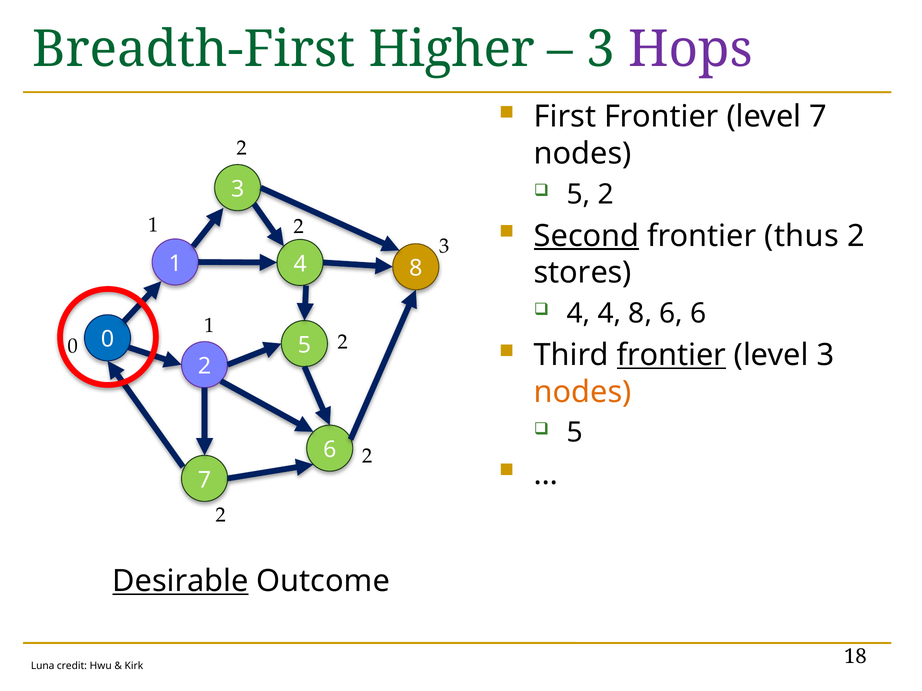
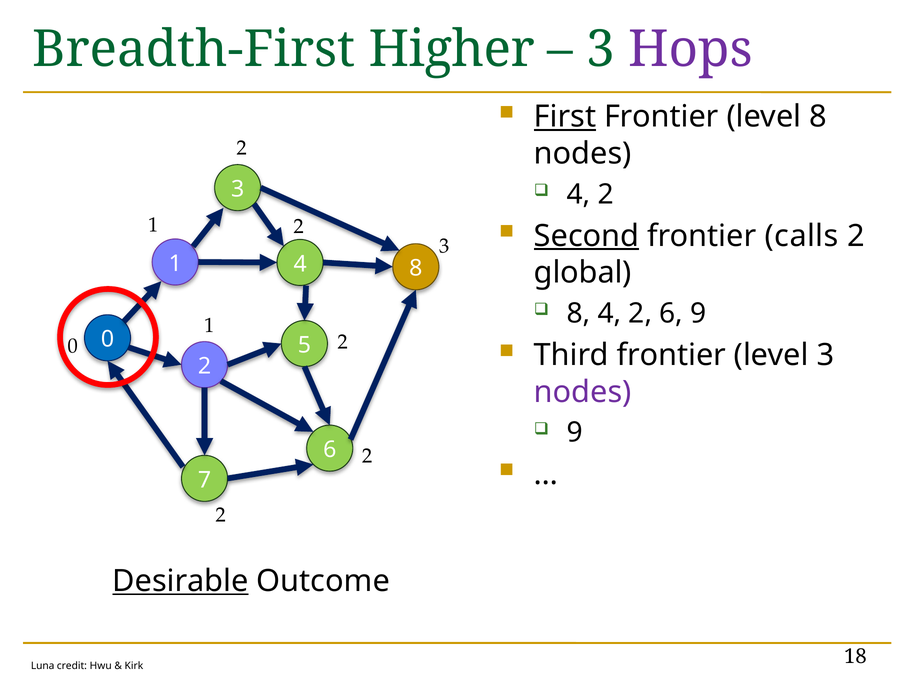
First underline: none -> present (565, 117)
level 7: 7 -> 8 (818, 117)
5: 5 -> 4 (579, 194)
thus: thus -> calls (802, 236)
stores: stores -> global (583, 273)
4: 4 -> 8 (579, 314)
8: 8 -> 2 (640, 314)
6 6: 6 -> 9 (698, 314)
frontier underline: present -> none (671, 355)
nodes colour: orange -> purple (583, 392)
5: 5 -> 9 (575, 433)
